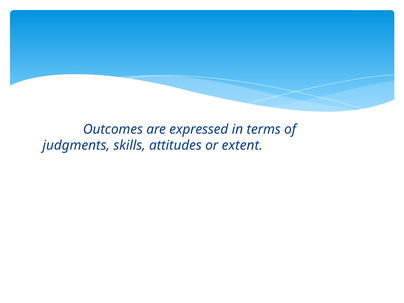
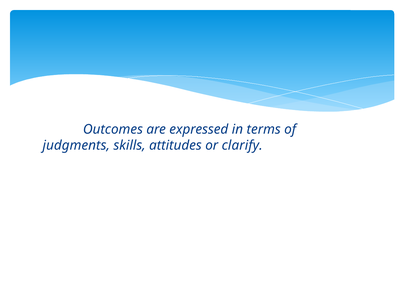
extent: extent -> clarify (242, 145)
